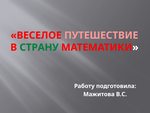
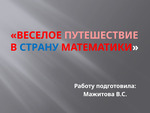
СТРАНУ colour: green -> blue (39, 47)
